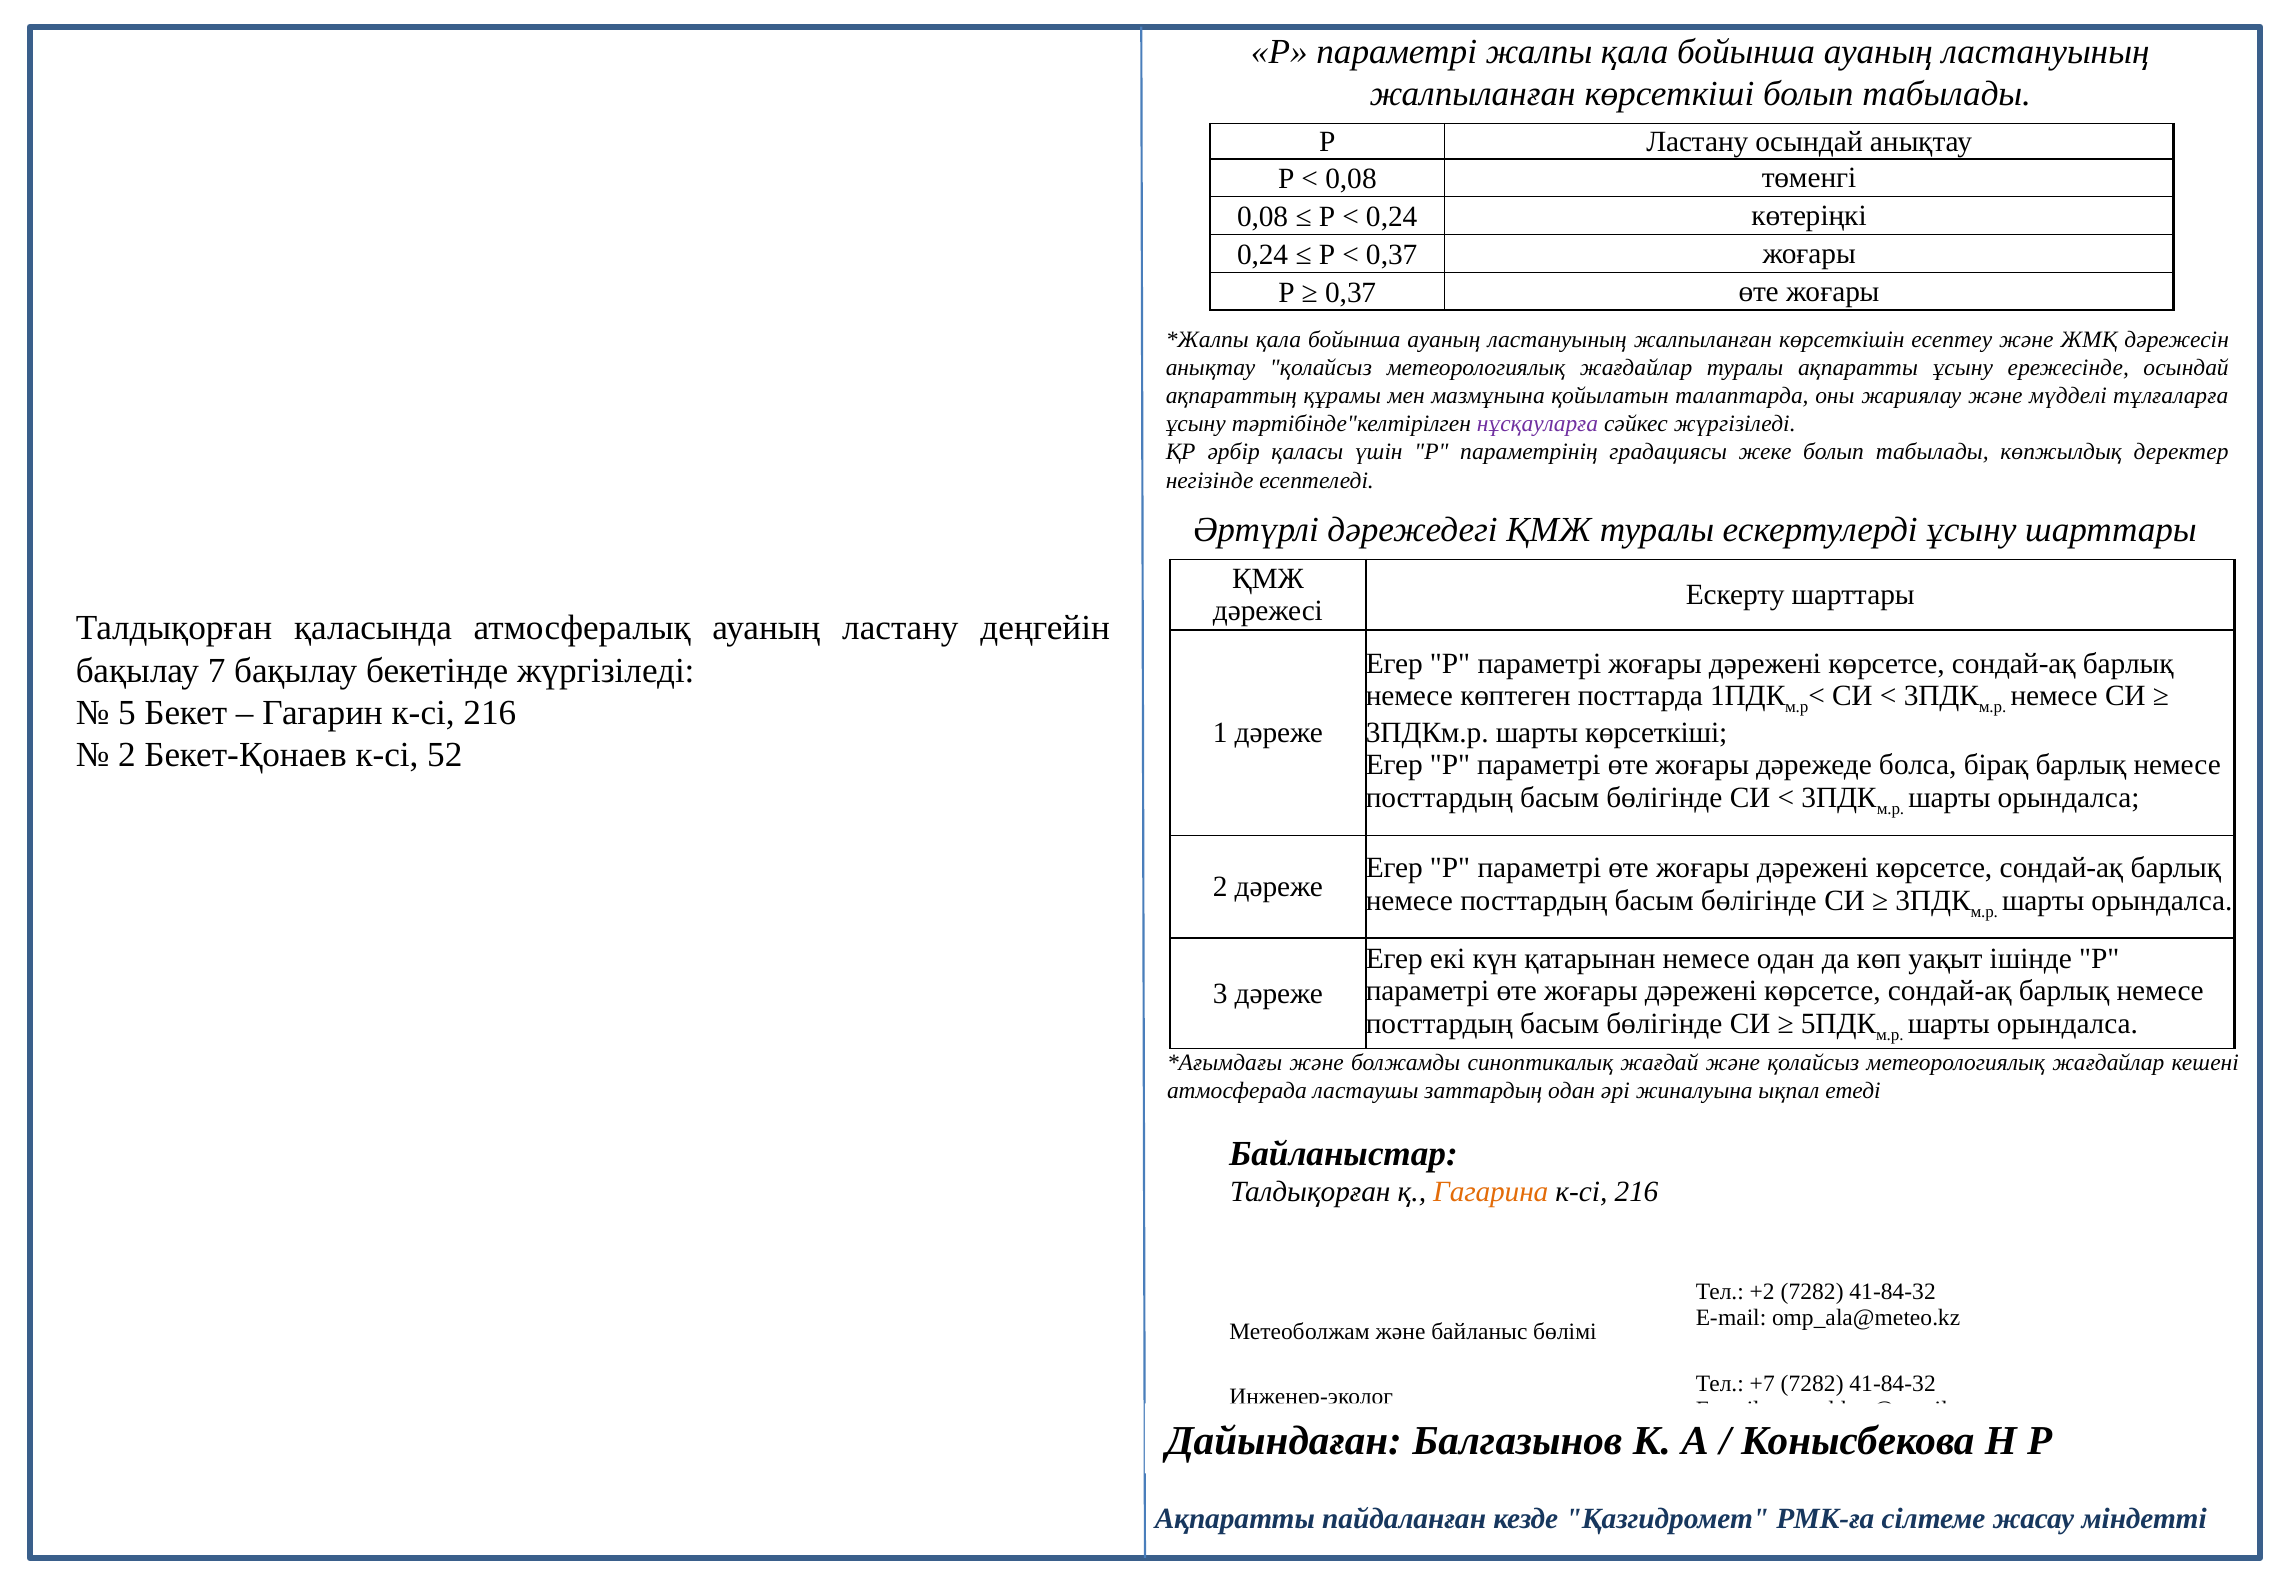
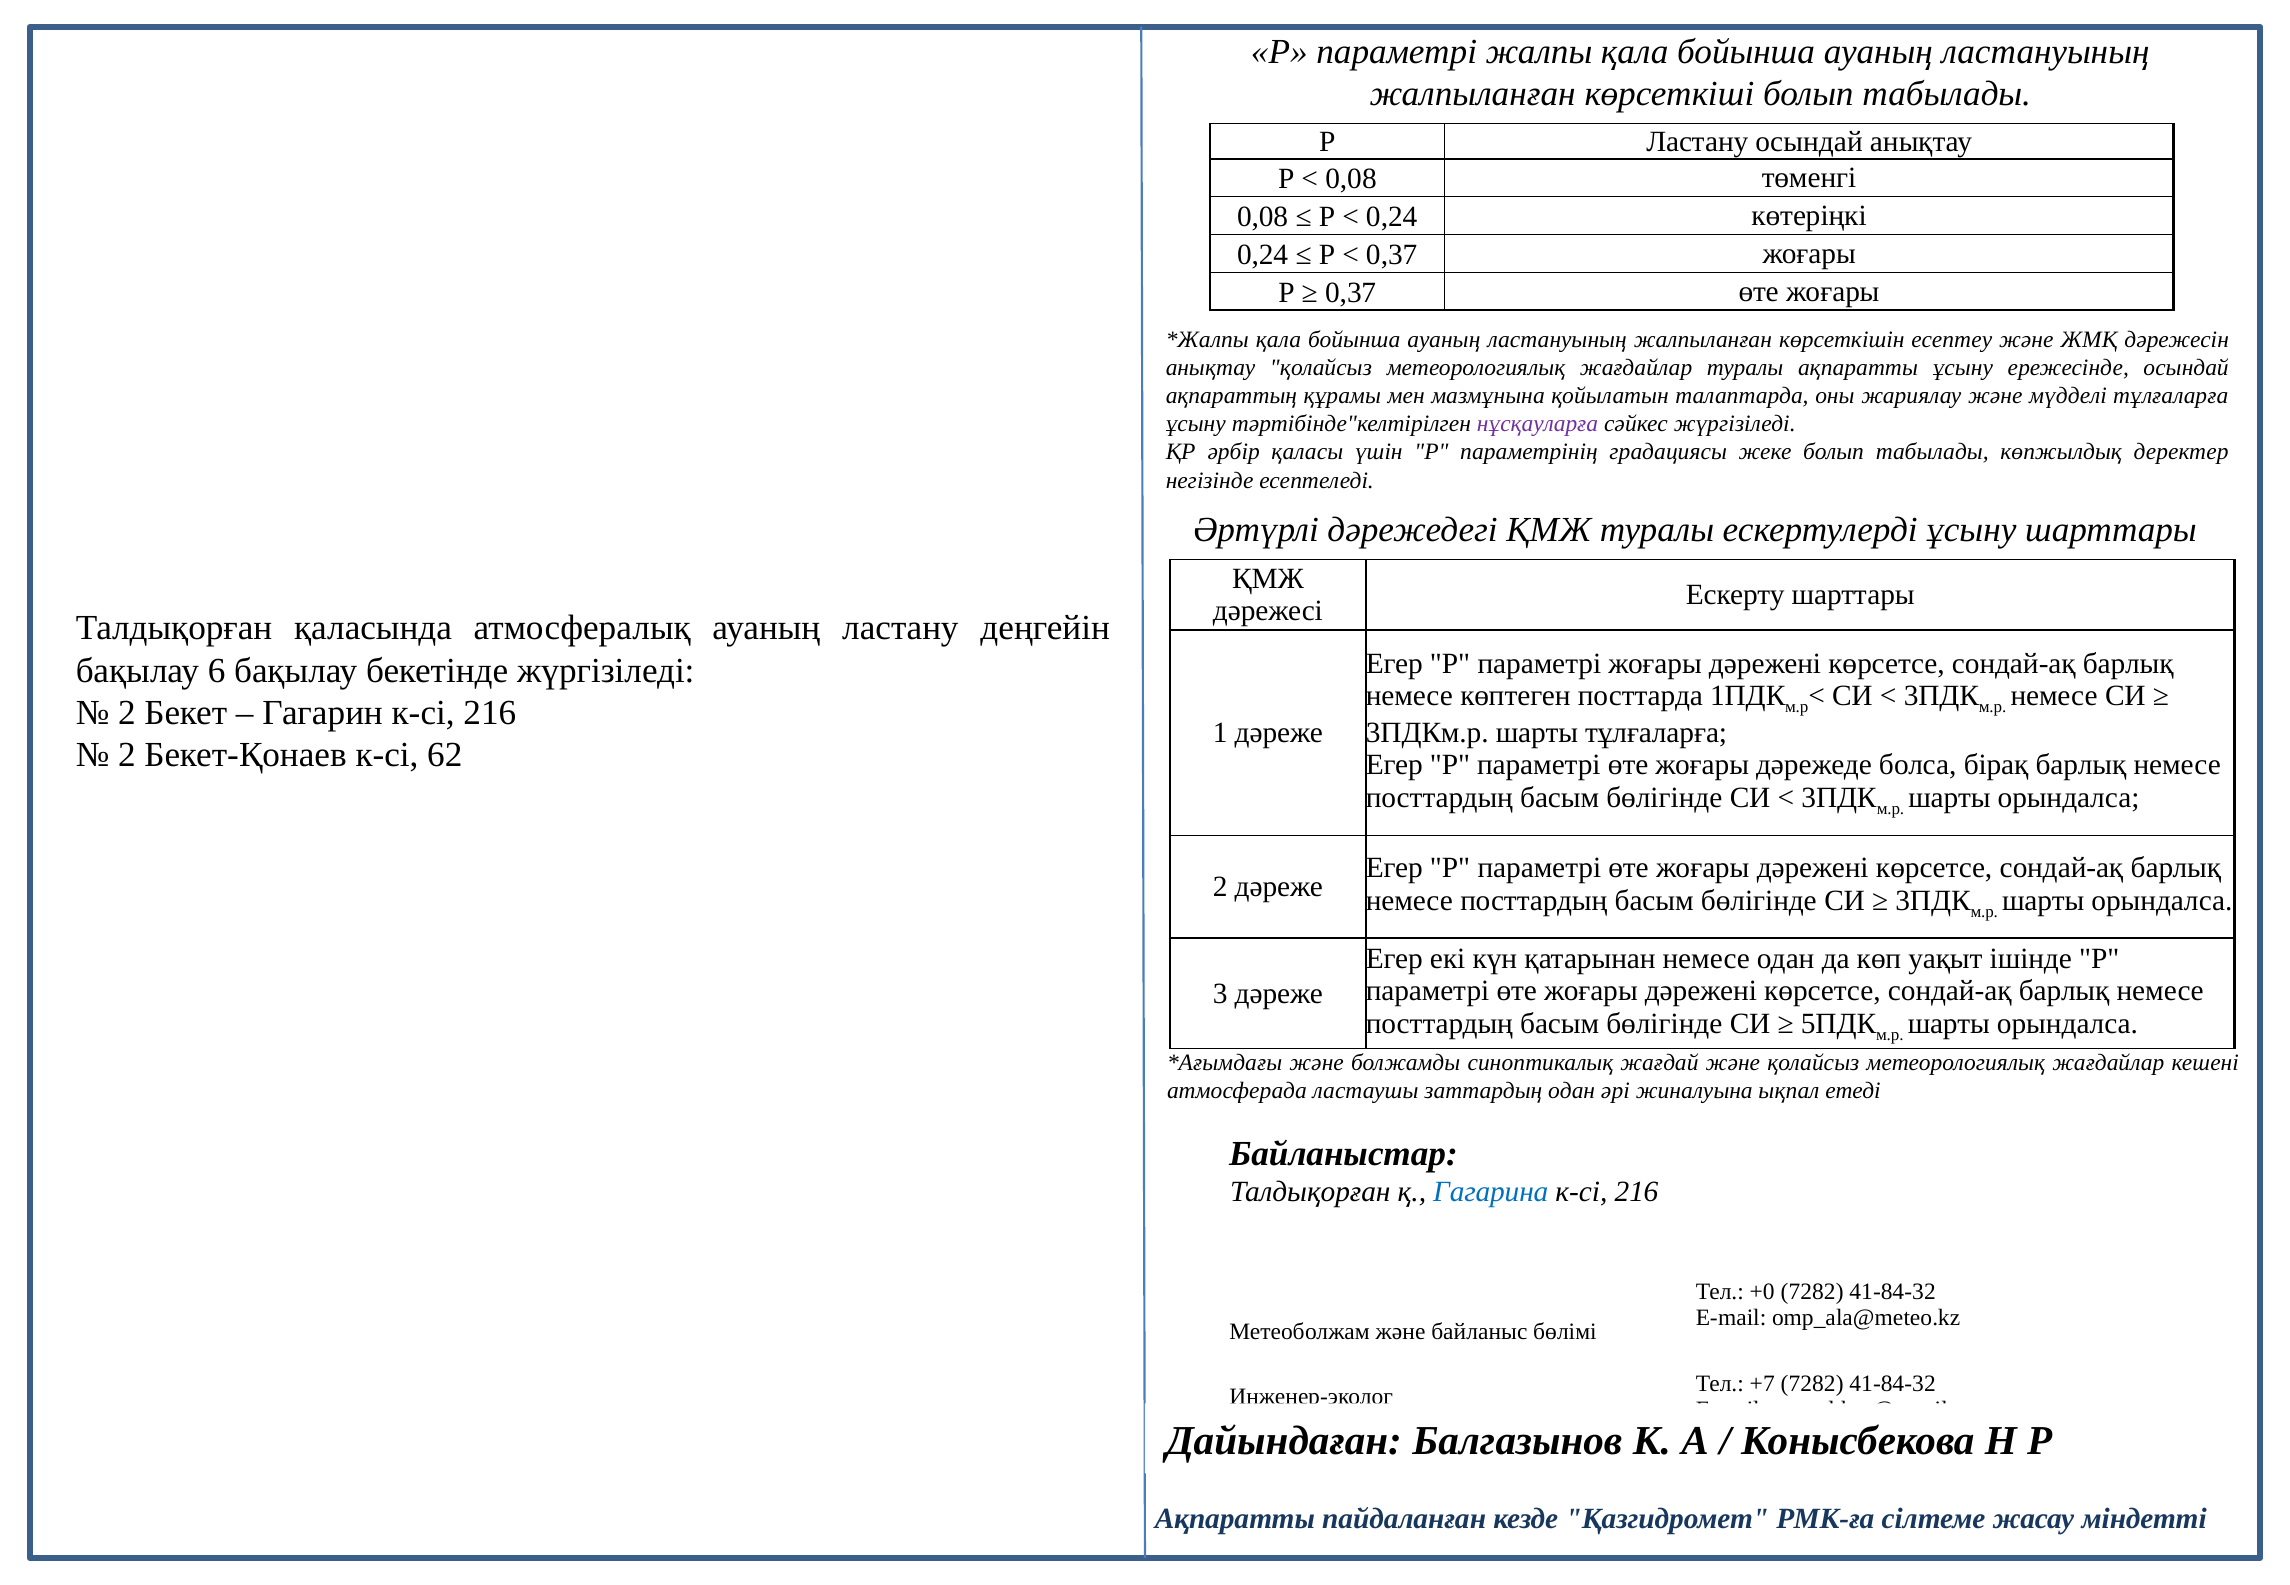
7: 7 -> 6 (217, 671)
5: 5 -> 2 (127, 713)
шарты көрсеткіші: көрсеткіші -> тұлғаларға (1656, 733)
52: 52 -> 62 (445, 755)
Гагарина colour: orange -> blue (1491, 1192)
+2: +2 -> +0 (1762, 1293)
